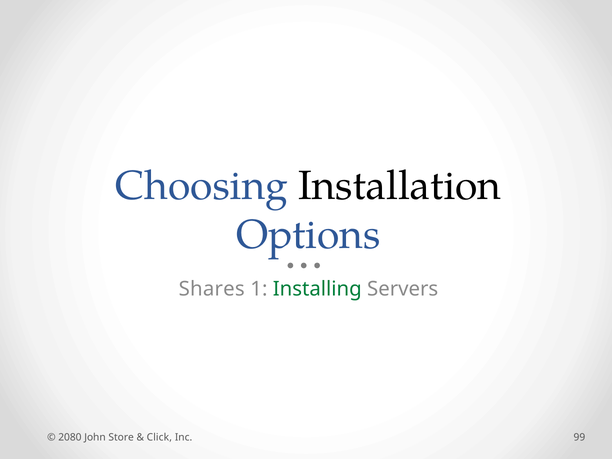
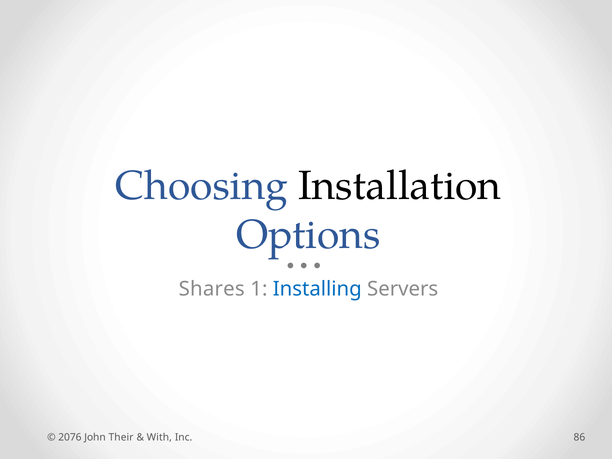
Installing colour: green -> blue (317, 289)
2080: 2080 -> 2076 (70, 438)
Store: Store -> Their (121, 438)
Click: Click -> With (159, 438)
99: 99 -> 86 (579, 438)
